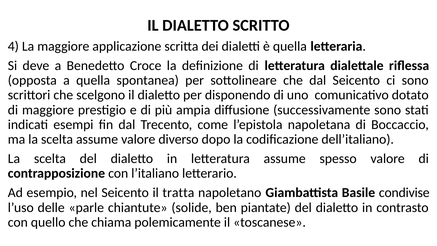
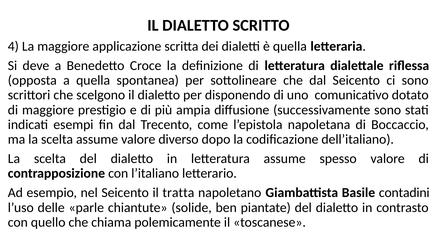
condivise: condivise -> contadini (404, 193)
